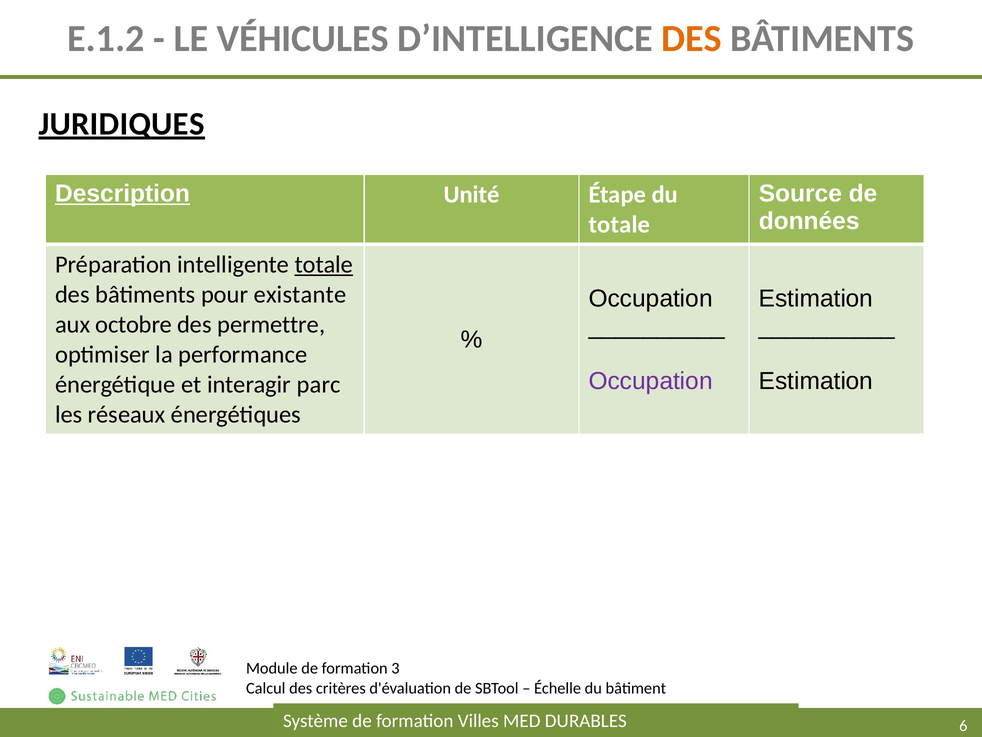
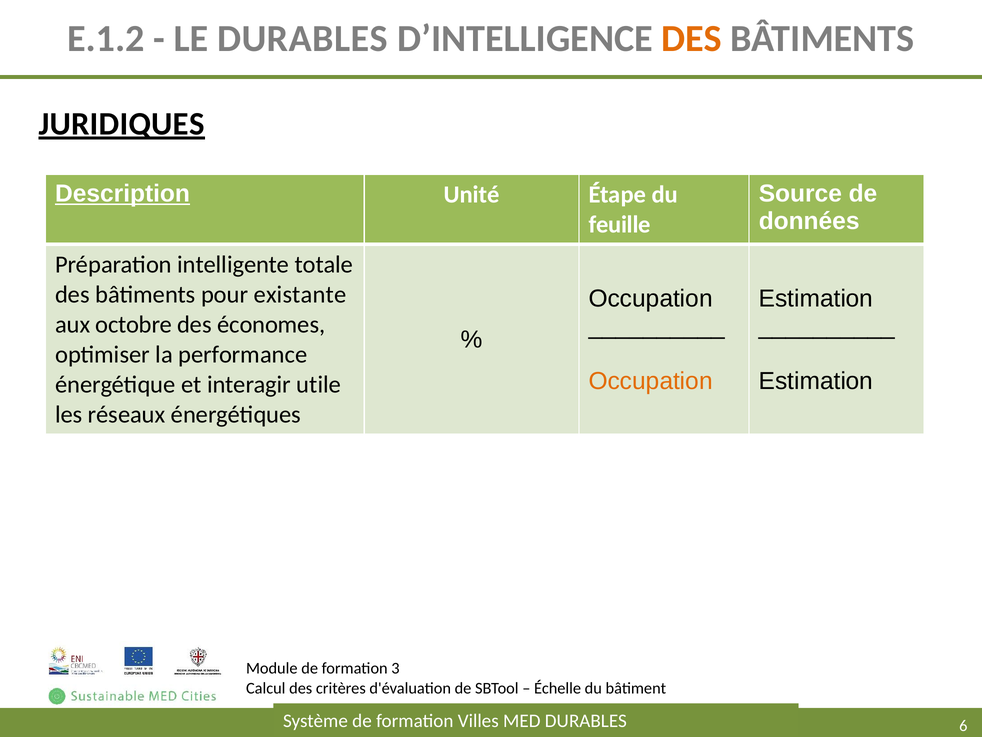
LE VÉHICULES: VÉHICULES -> DURABLES (302, 38)
totale: totale -> feuille (620, 225)
totale underline: present -> none (324, 264)
permettre: permettre -> économes (271, 324)
Occupation colour: purple -> orange (651, 381)
parc: parc -> utile (319, 384)
